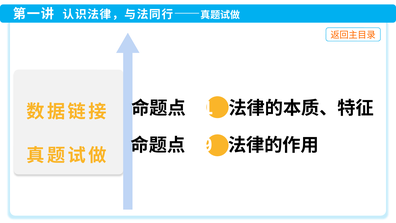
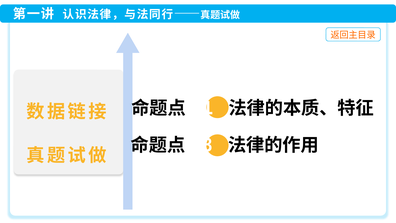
9: 9 -> 8 (207, 145)
